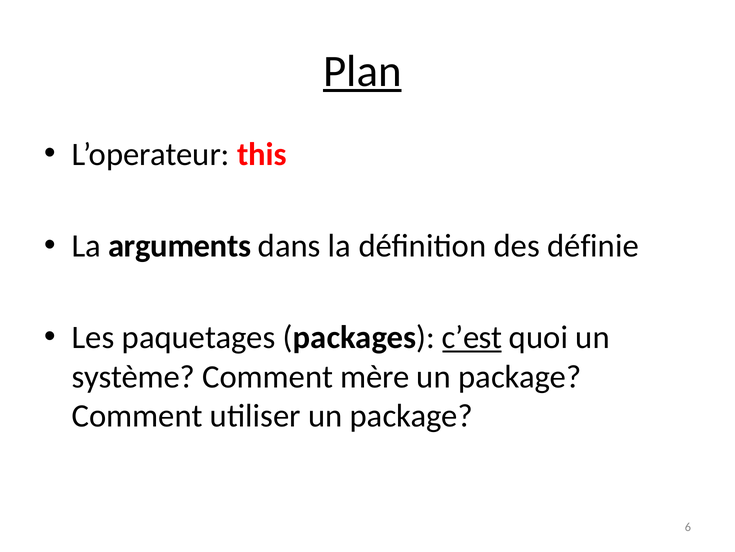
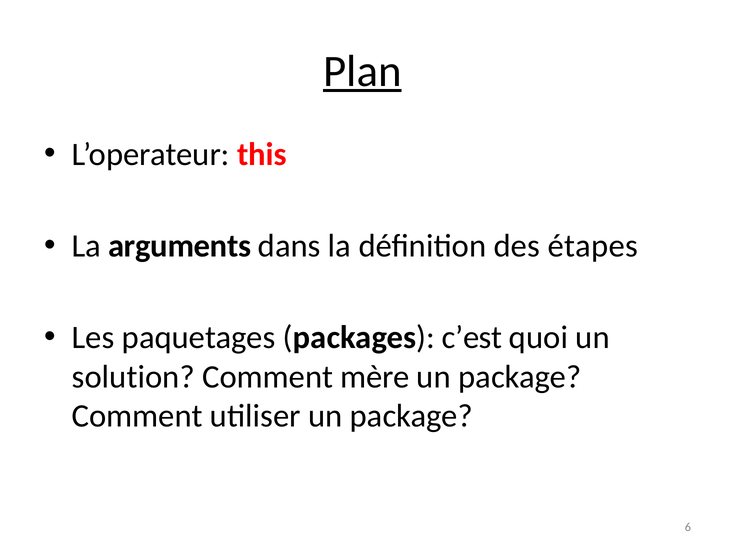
définie: définie -> étapes (593, 246)
c’est underline: present -> none (472, 337)
système: système -> solution (133, 376)
